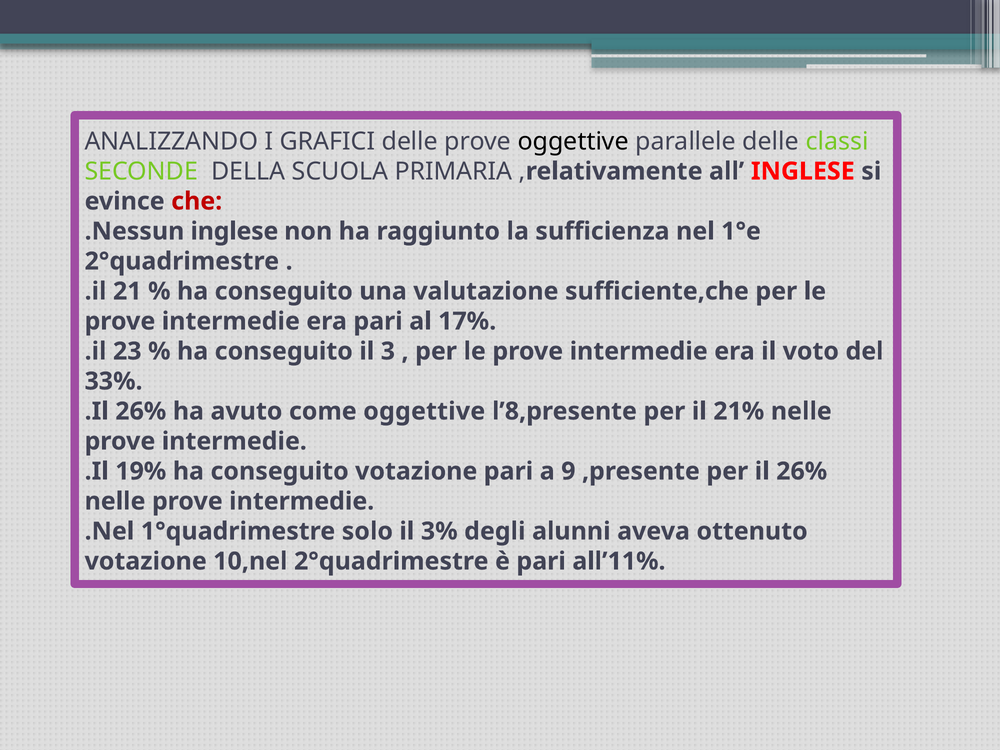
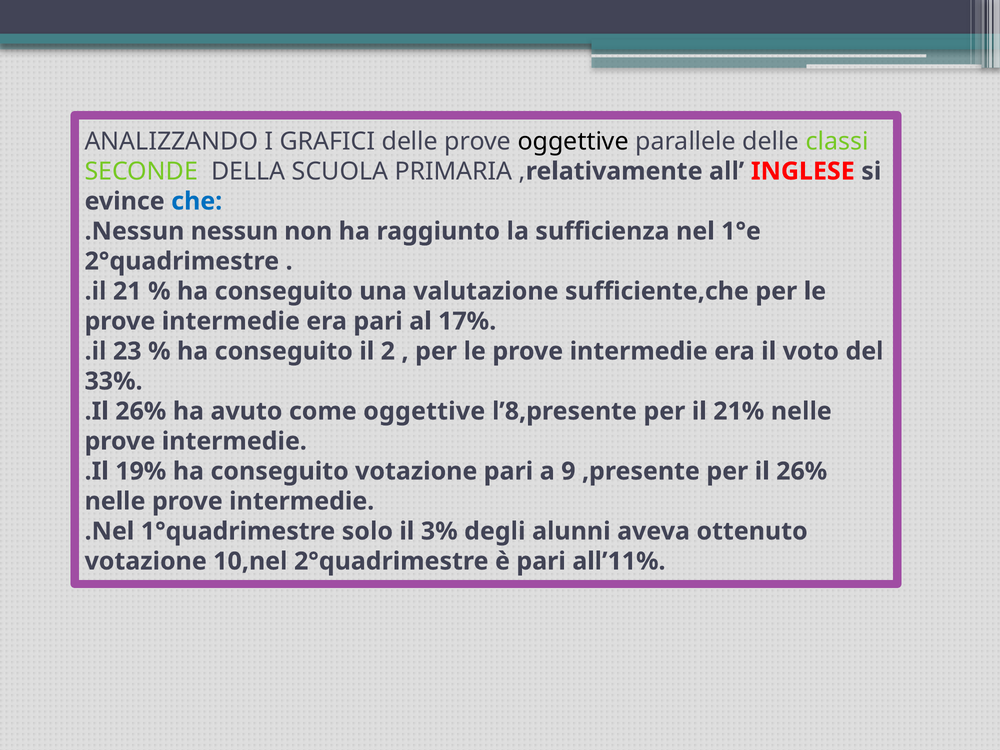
che colour: red -> blue (197, 201)
.Nessun inglese: inglese -> nessun (234, 231)
3: 3 -> 2 (388, 351)
